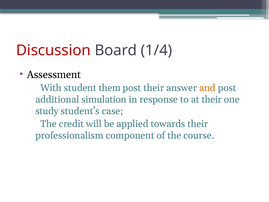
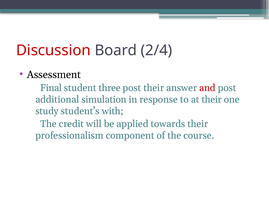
1/4: 1/4 -> 2/4 (156, 50)
With: With -> Final (51, 88)
them: them -> three (110, 88)
and colour: orange -> red (207, 88)
case: case -> with (113, 111)
